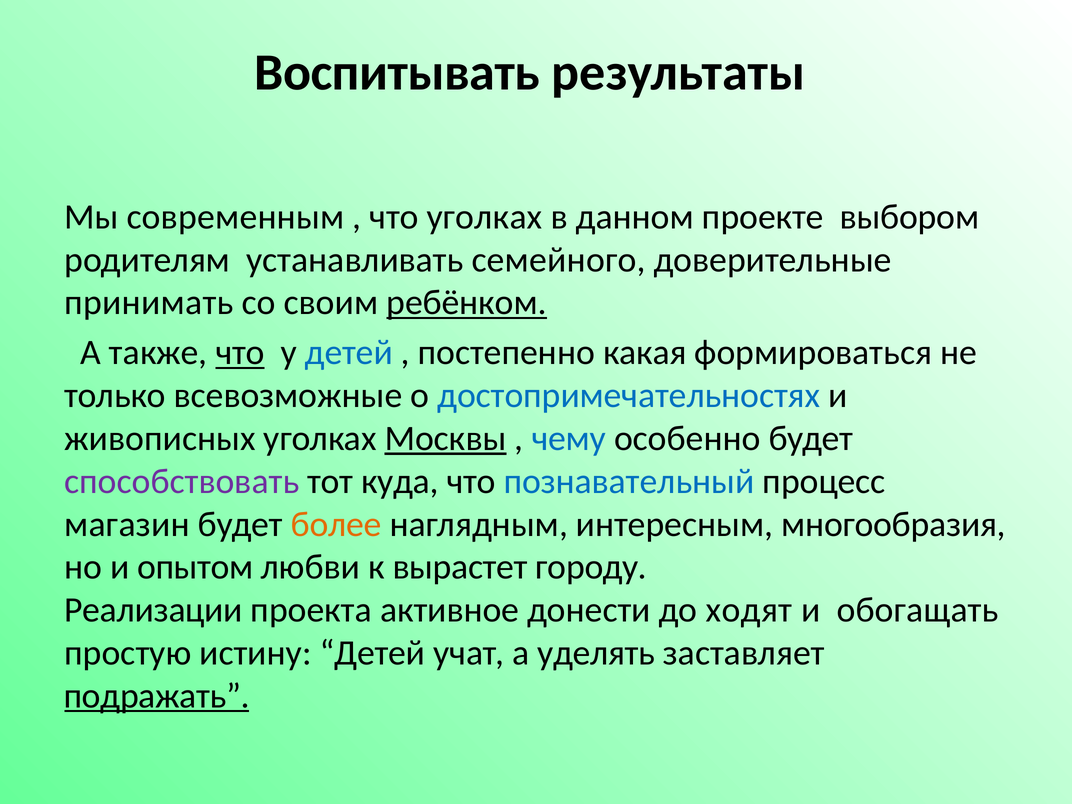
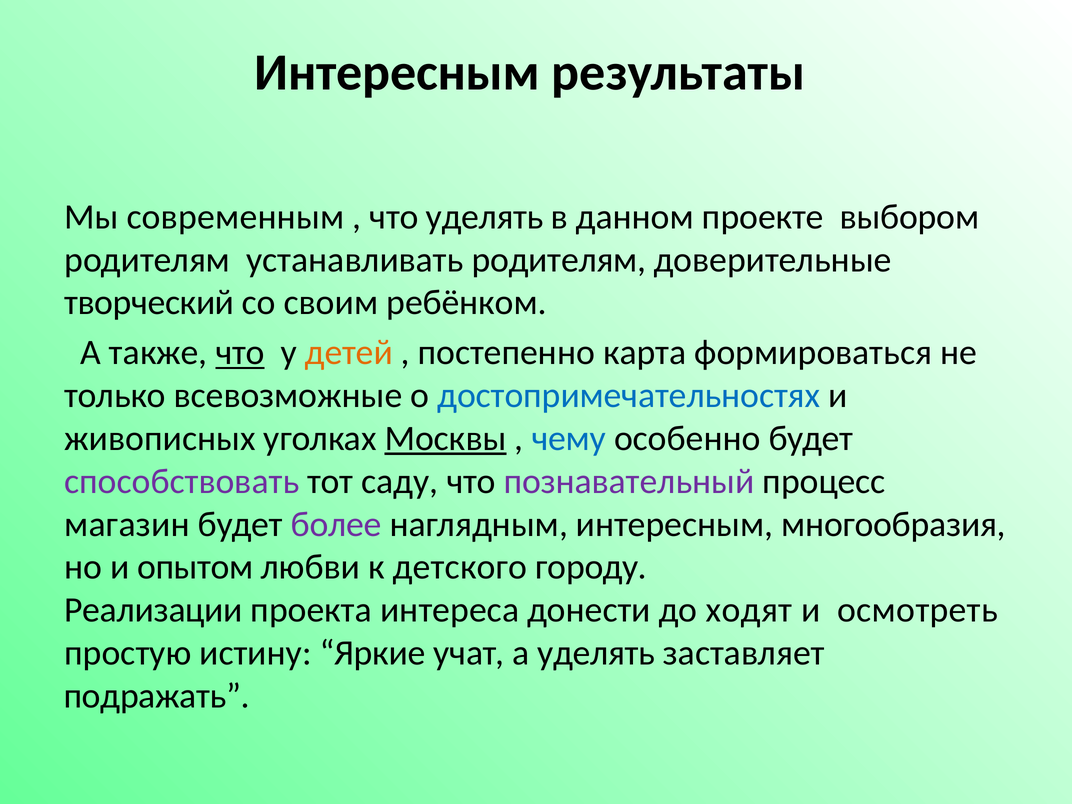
Воспитывать: Воспитывать -> Интересным (397, 72)
что уголках: уголках -> уделять (485, 217)
устанавливать семейного: семейного -> родителям (559, 260)
принимать: принимать -> творческий (149, 303)
ребёнком underline: present -> none (467, 303)
детей colour: blue -> orange (349, 353)
какая: какая -> карта (645, 353)
куда: куда -> саду (400, 481)
познавательный colour: blue -> purple (629, 481)
более colour: orange -> purple (336, 524)
вырастет: вырастет -> детского (460, 567)
активное: активное -> интереса (450, 610)
обогащать: обогащать -> осмотреть (918, 610)
истину Детей: Детей -> Яркие (373, 653)
подражать underline: present -> none (157, 696)
